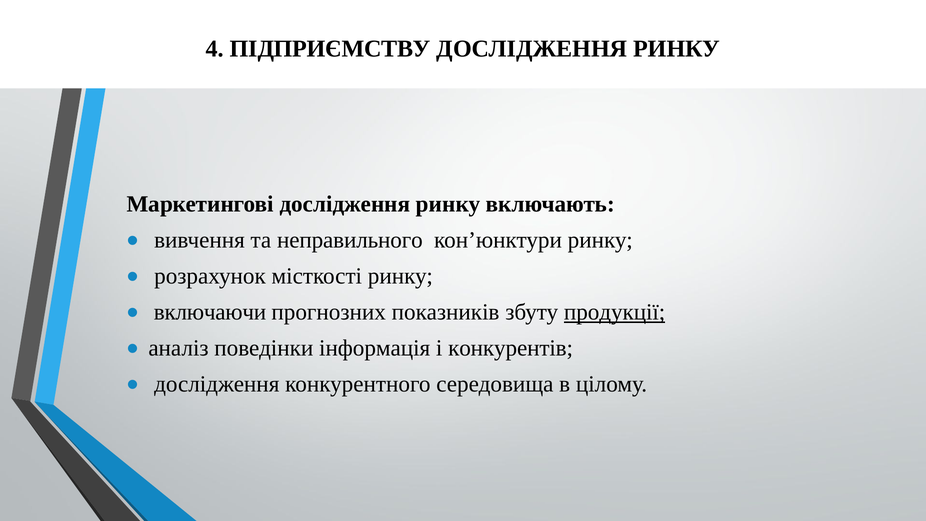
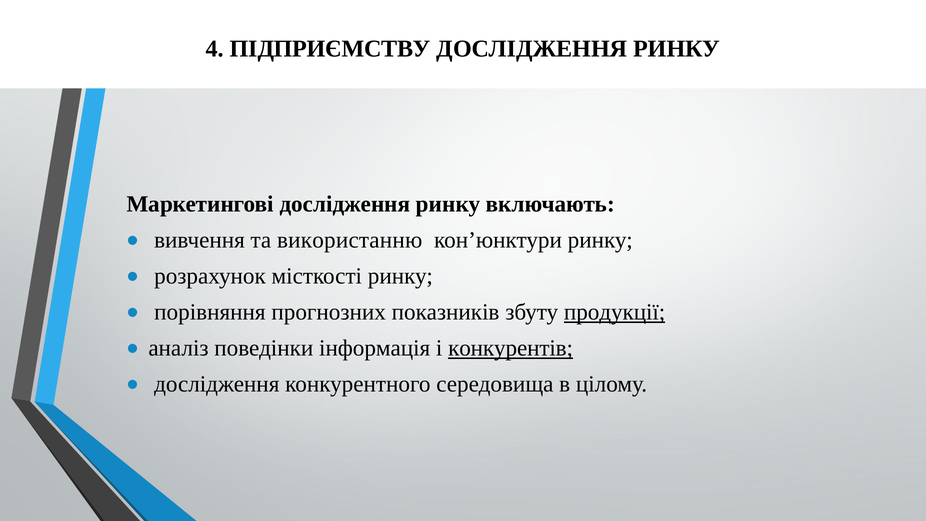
неправильного: неправильного -> використанню (350, 240)
включаючи: включаючи -> порівняння (210, 312)
конкурентів underline: none -> present (511, 348)
